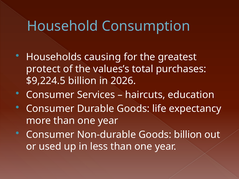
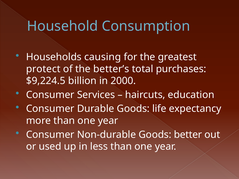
values’s: values’s -> better’s (111, 69)
2026: 2026 -> 2000 (123, 81)
Goods billion: billion -> better (188, 135)
